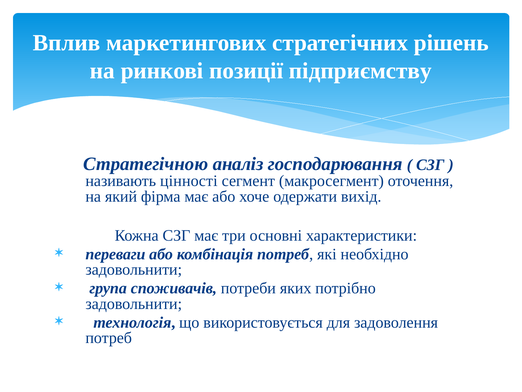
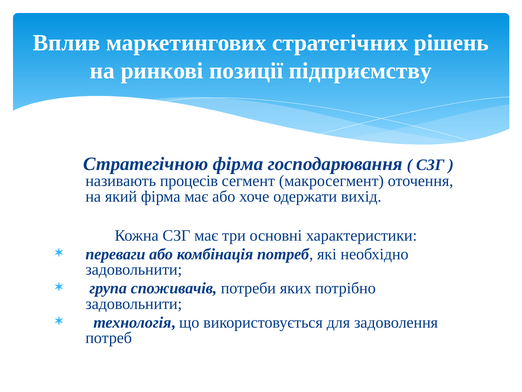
Стратегічною аналіз: аналіз -> фірма (238, 164)
цінності: цінності -> процесів (189, 181)
